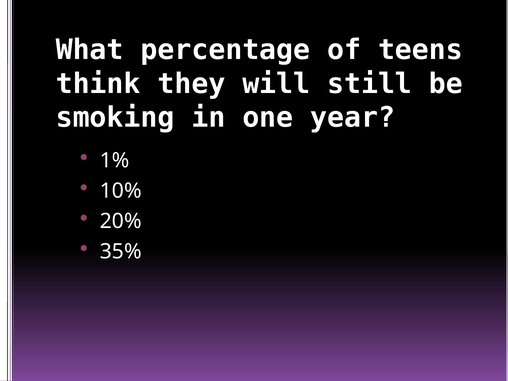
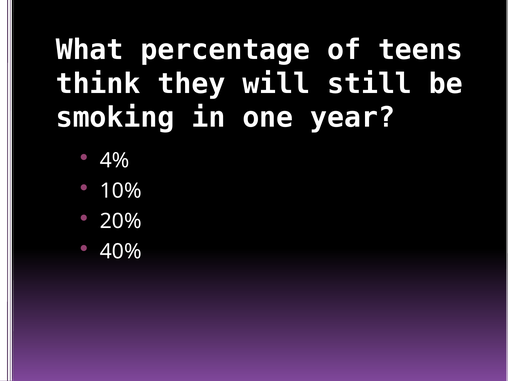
1%: 1% -> 4% (115, 161)
35%: 35% -> 40% (121, 252)
